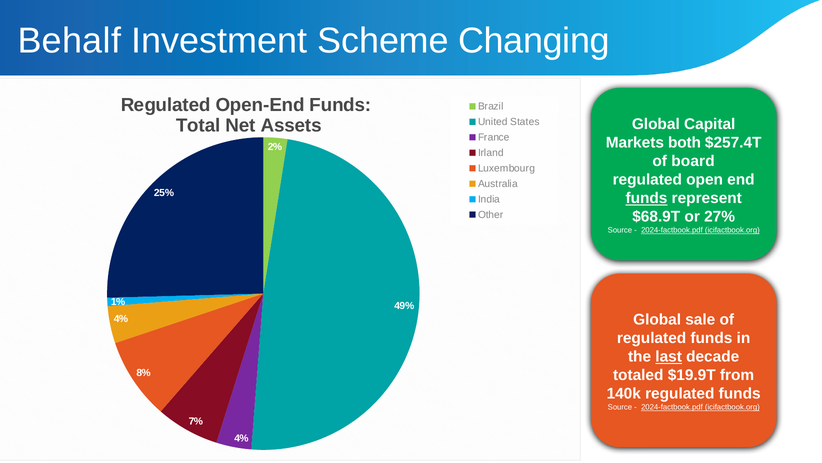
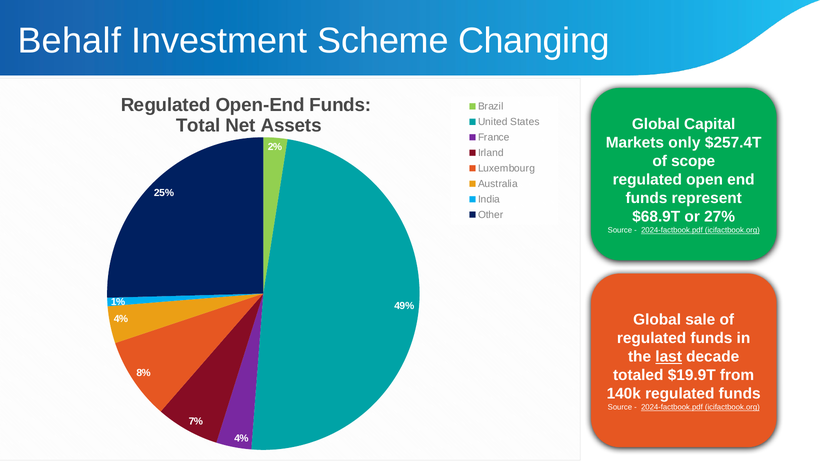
both: both -> only (684, 143)
board: board -> scope (693, 161)
funds underline: present -> none (646, 198)
